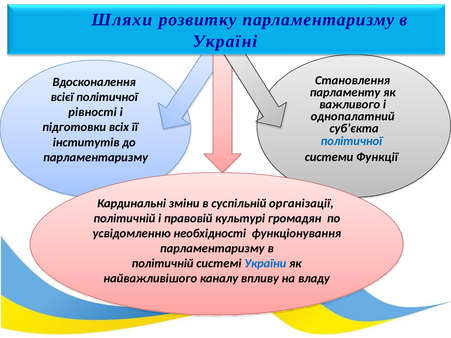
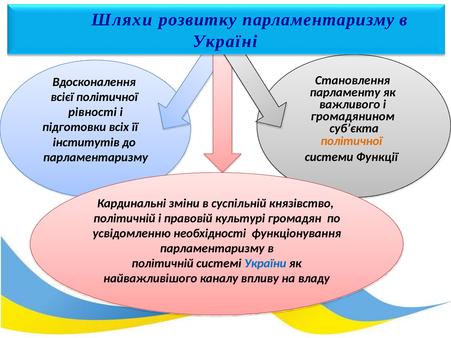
однопалатний: однопалатний -> громадянином (353, 116)
політичної colour: blue -> orange (351, 141)
організації: організації -> князівство (301, 203)
